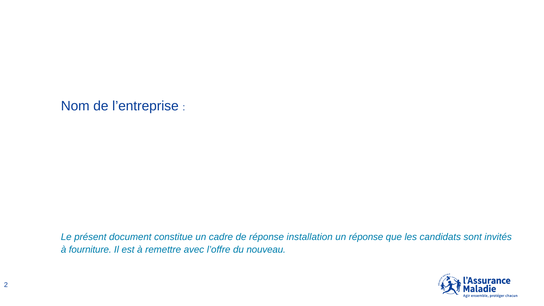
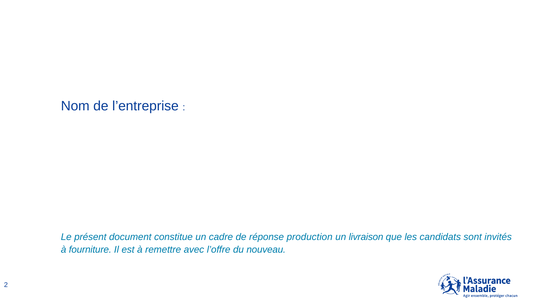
installation: installation -> production (310, 237)
un réponse: réponse -> livraison (366, 237)
